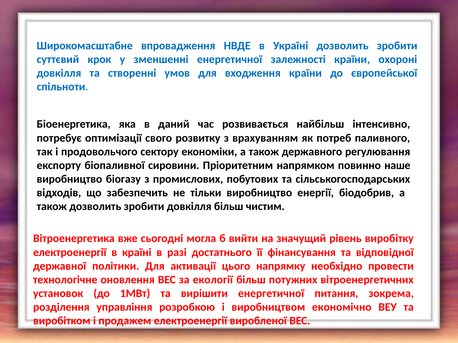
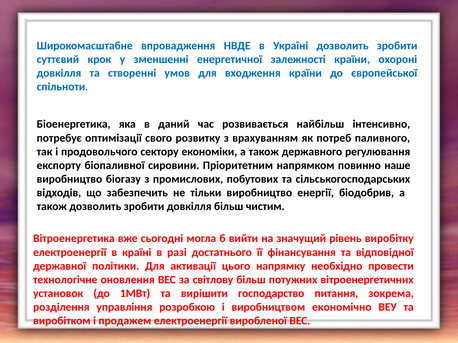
екології: екології -> світлову (213, 280)
вирішити енергетичної: енергетичної -> господарство (271, 294)
